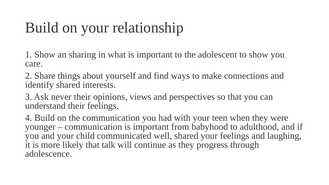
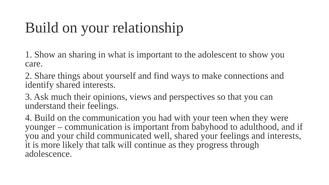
never: never -> much (61, 97)
and laughing: laughing -> interests (284, 136)
